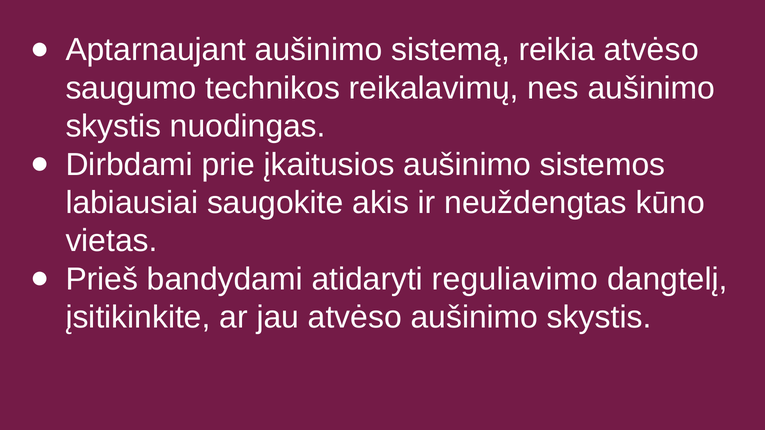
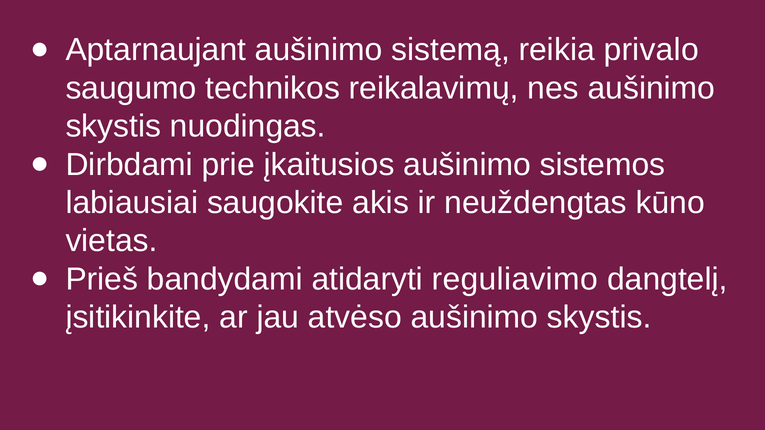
reikia atvėso: atvėso -> privalo (651, 50)
